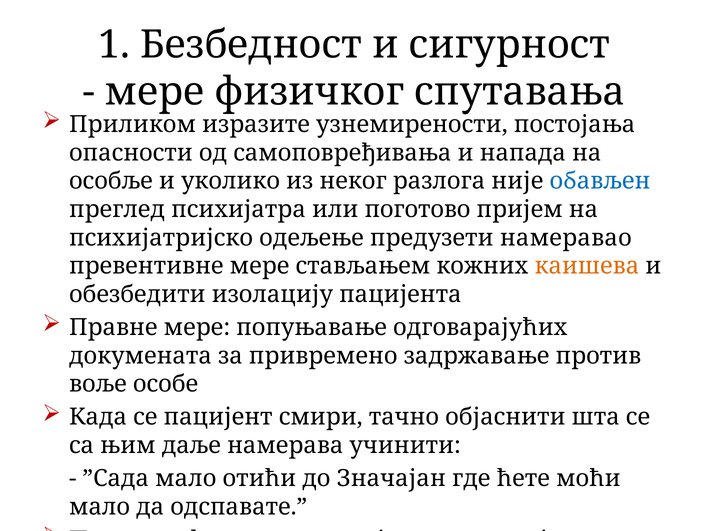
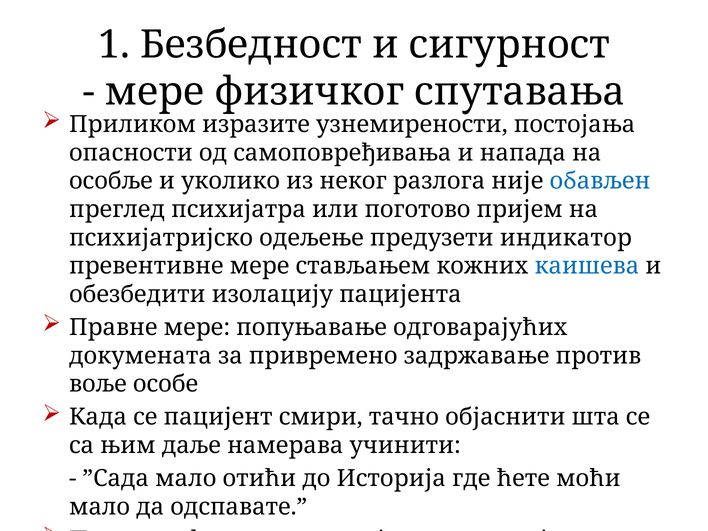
намеравао: намеравао -> индикатор (566, 238)
каишева colour: orange -> blue (587, 266)
Значајан: Значајан -> Историја (391, 478)
